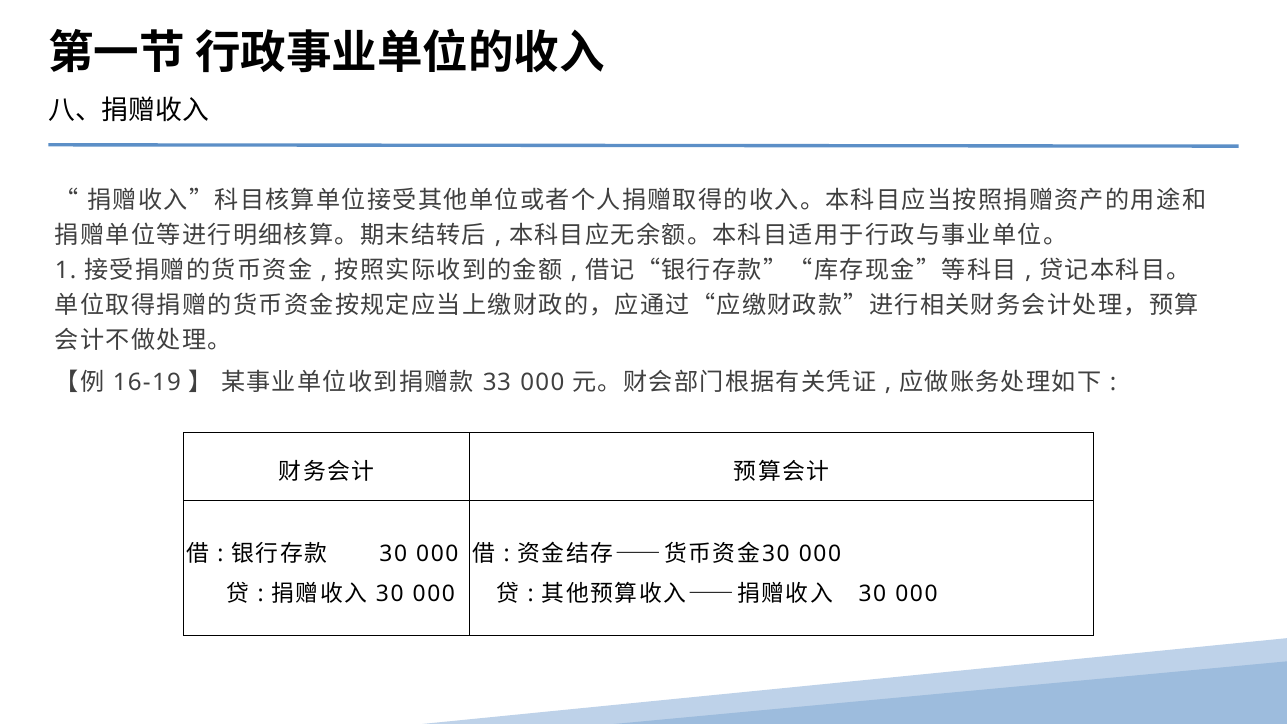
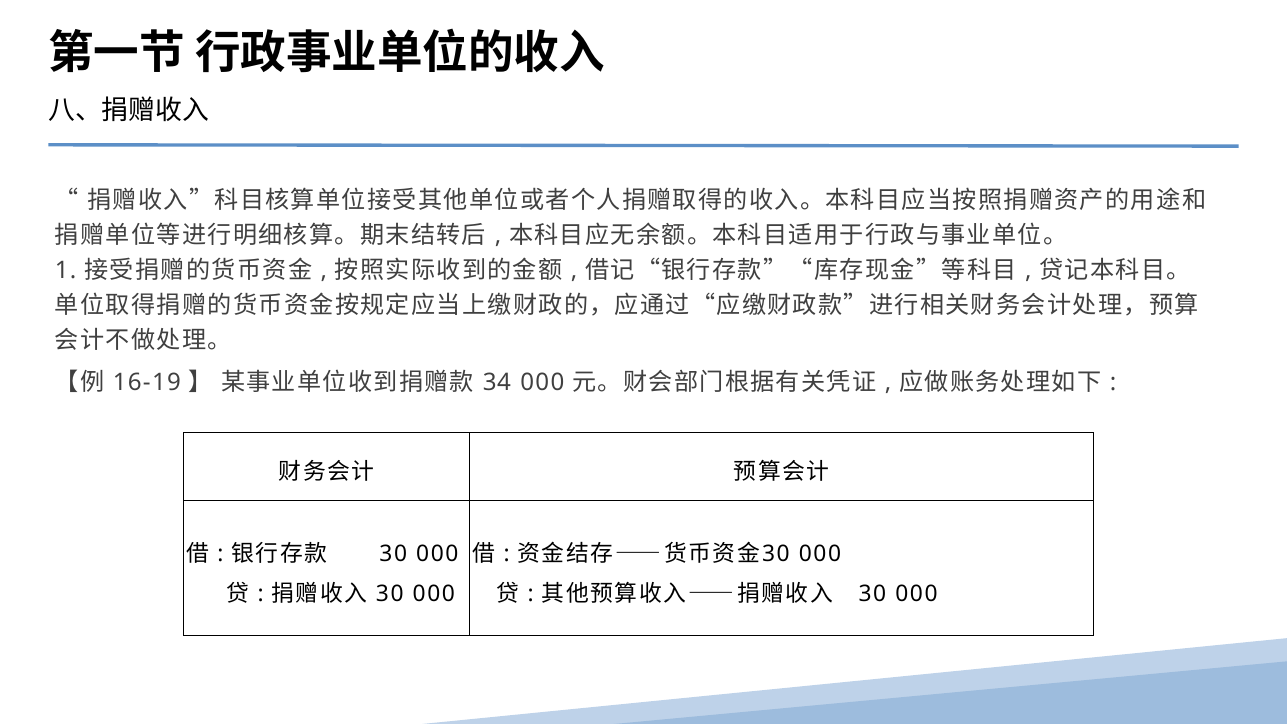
33: 33 -> 34 (497, 382)
